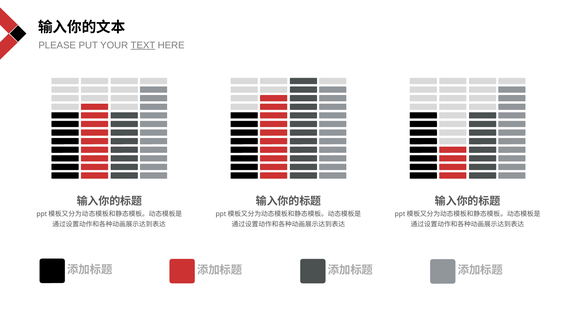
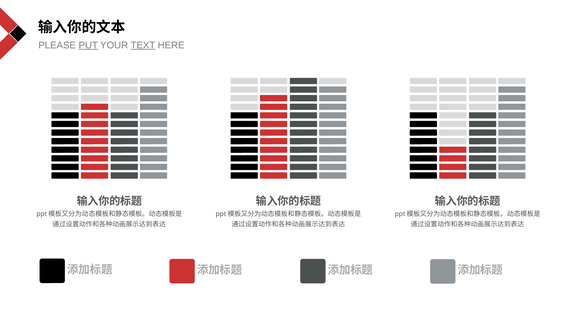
PUT underline: none -> present (88, 45)
